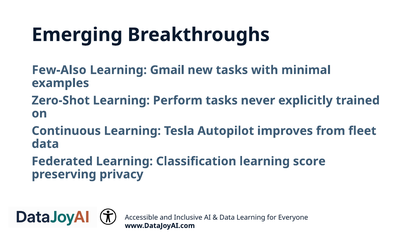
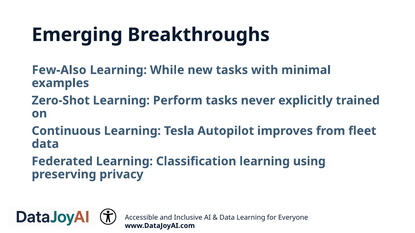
Gmail: Gmail -> While (167, 70)
score: score -> using (309, 162)
